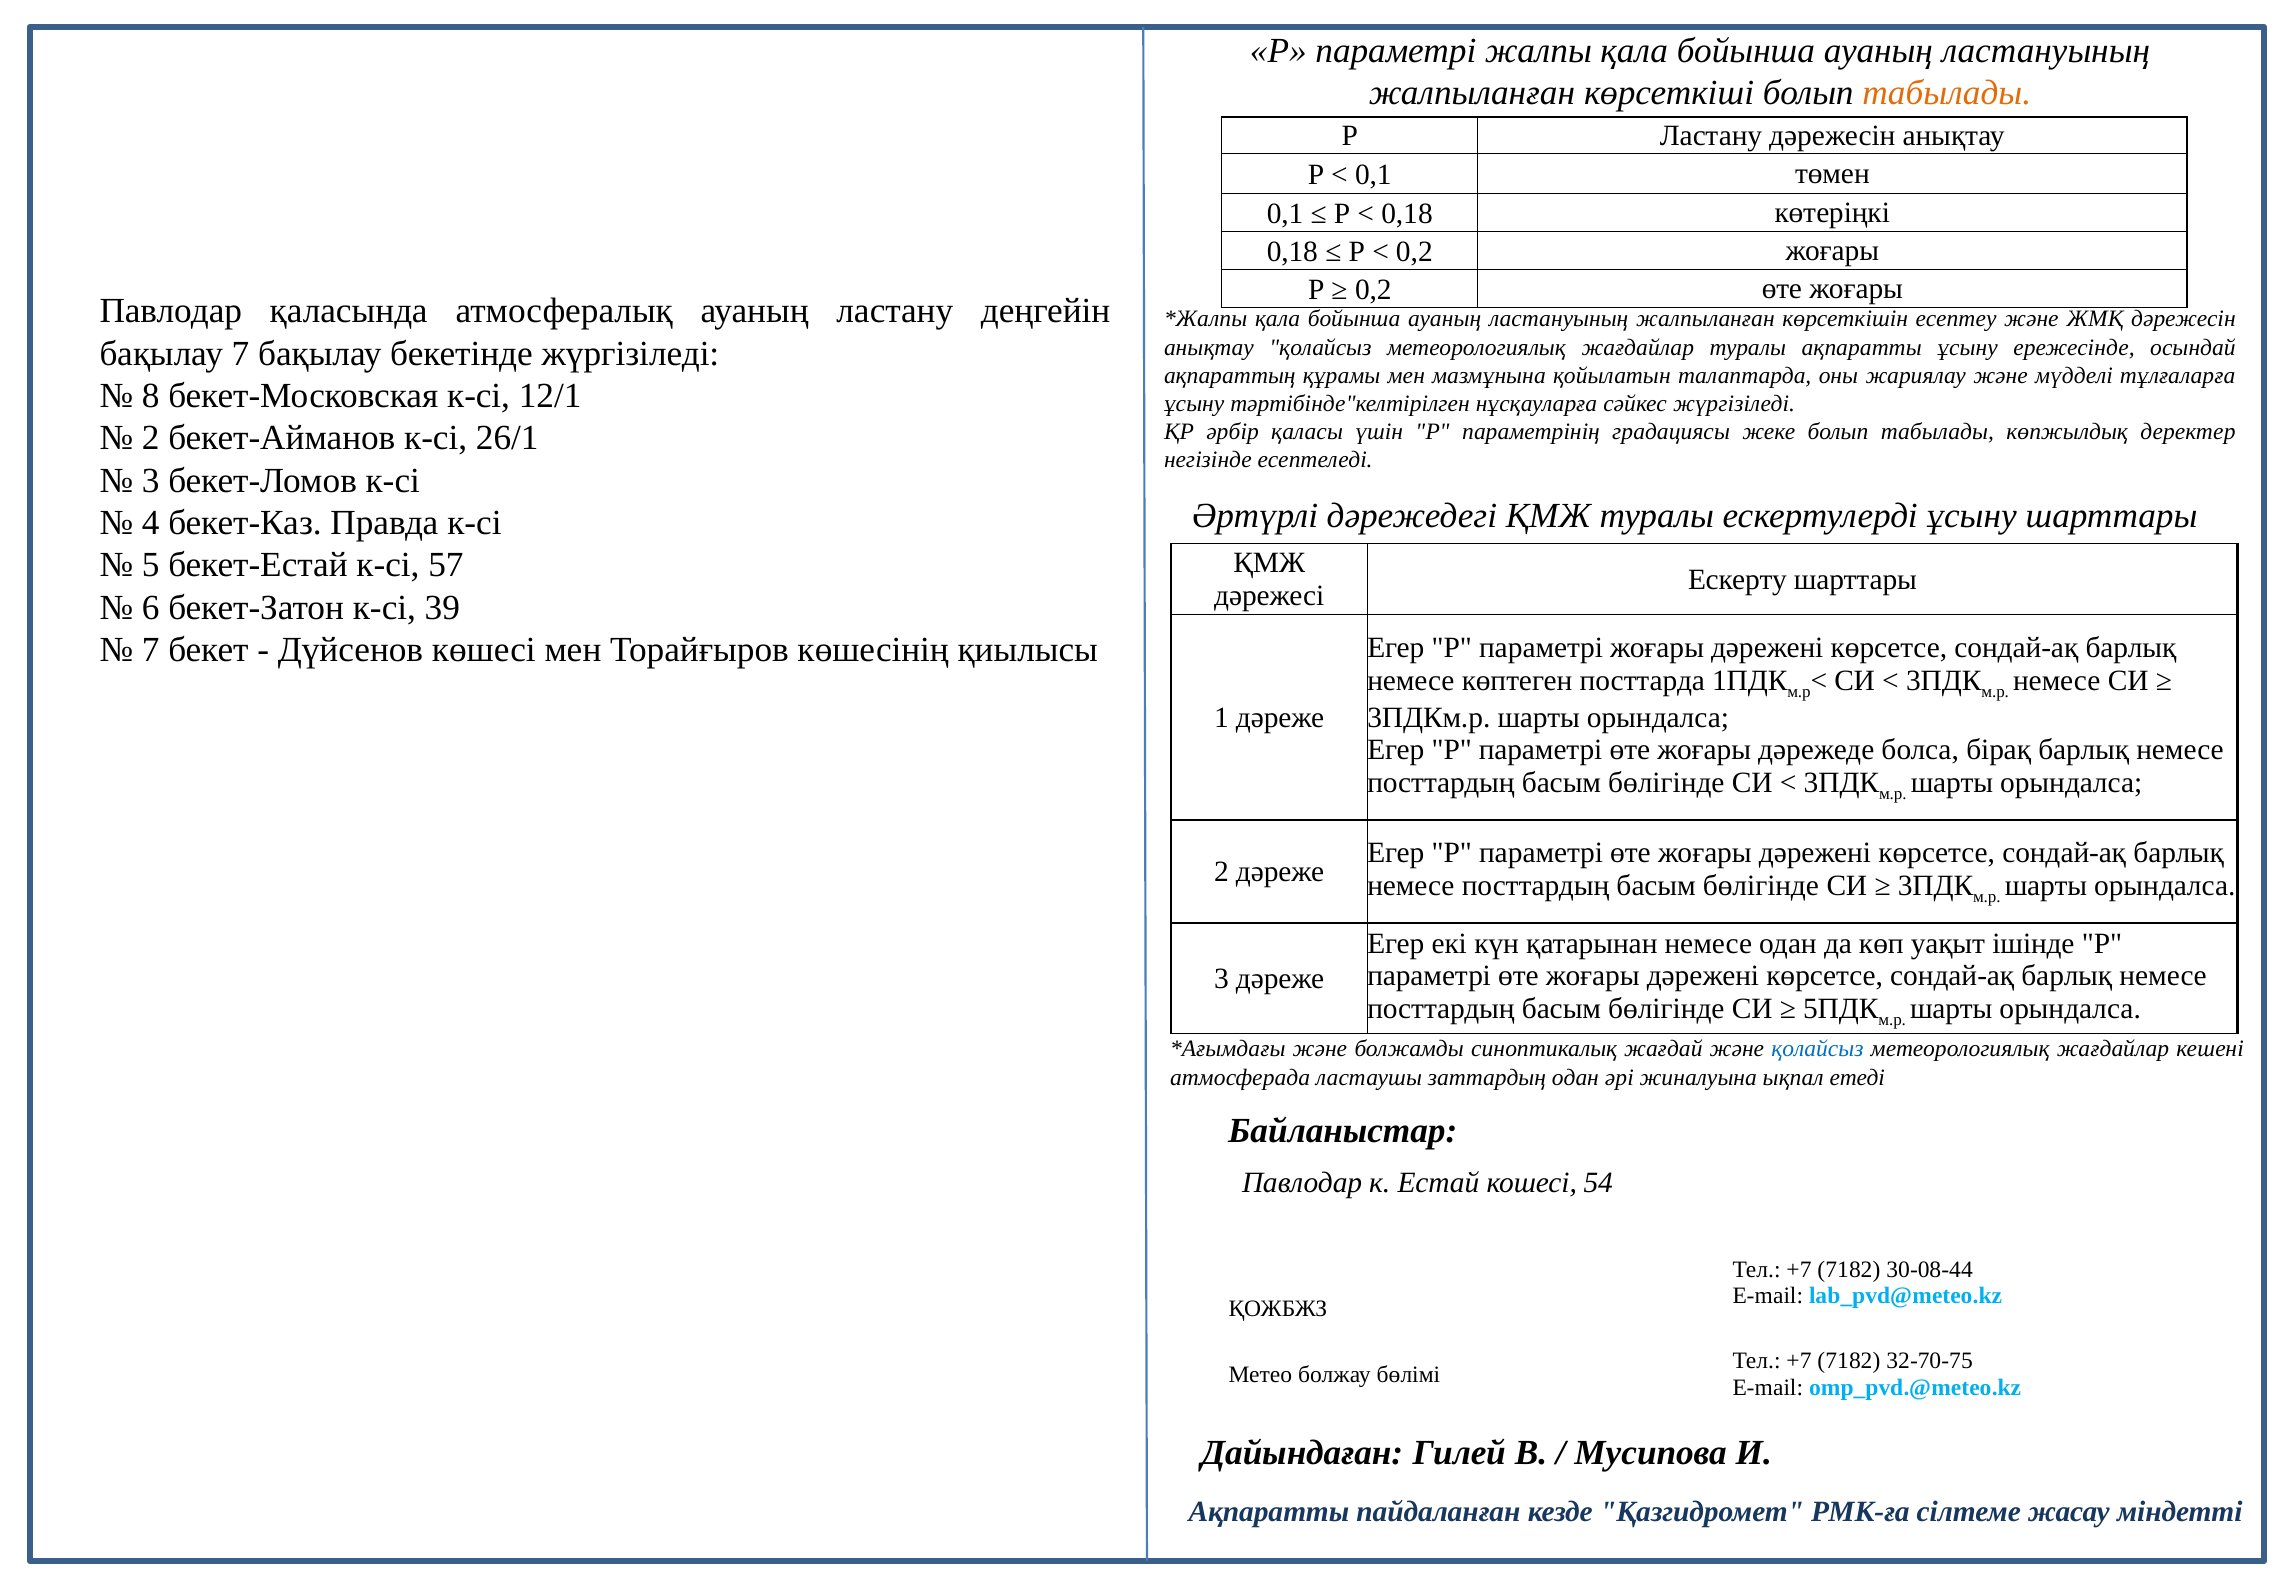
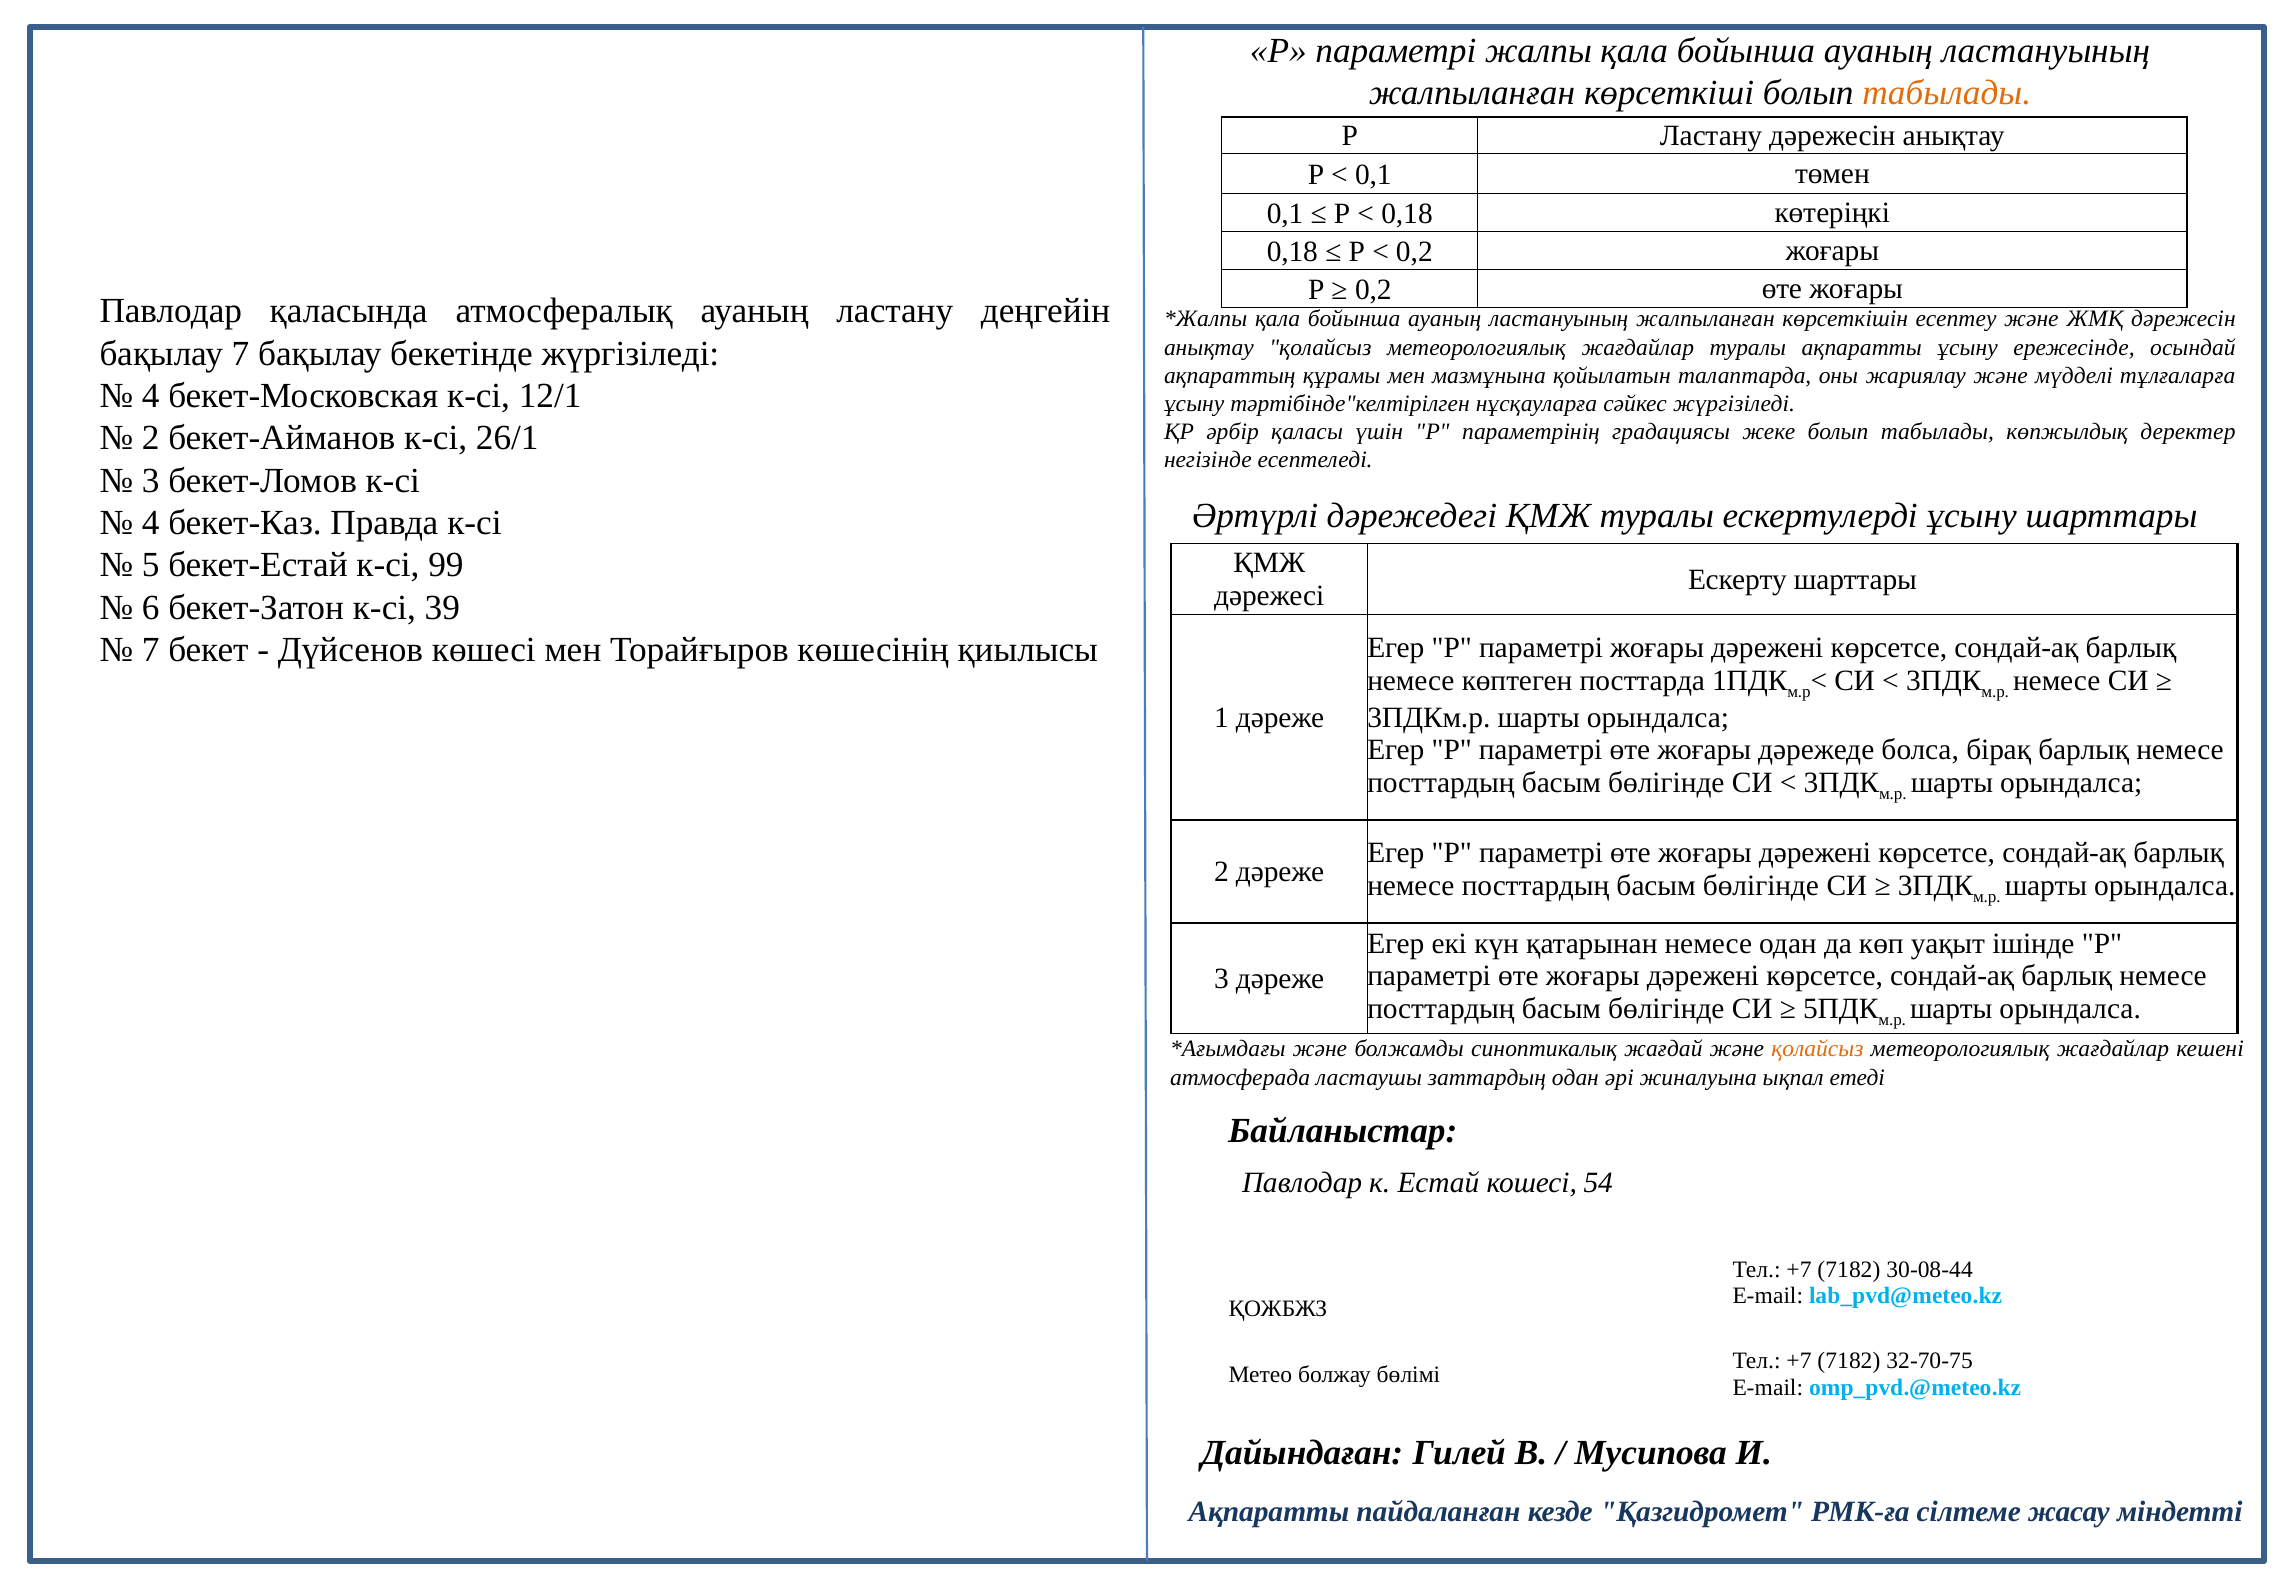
8: 8 -> 4 (151, 396)
57: 57 -> 99 (446, 565)
қолайсыз colour: blue -> orange (1817, 1049)
